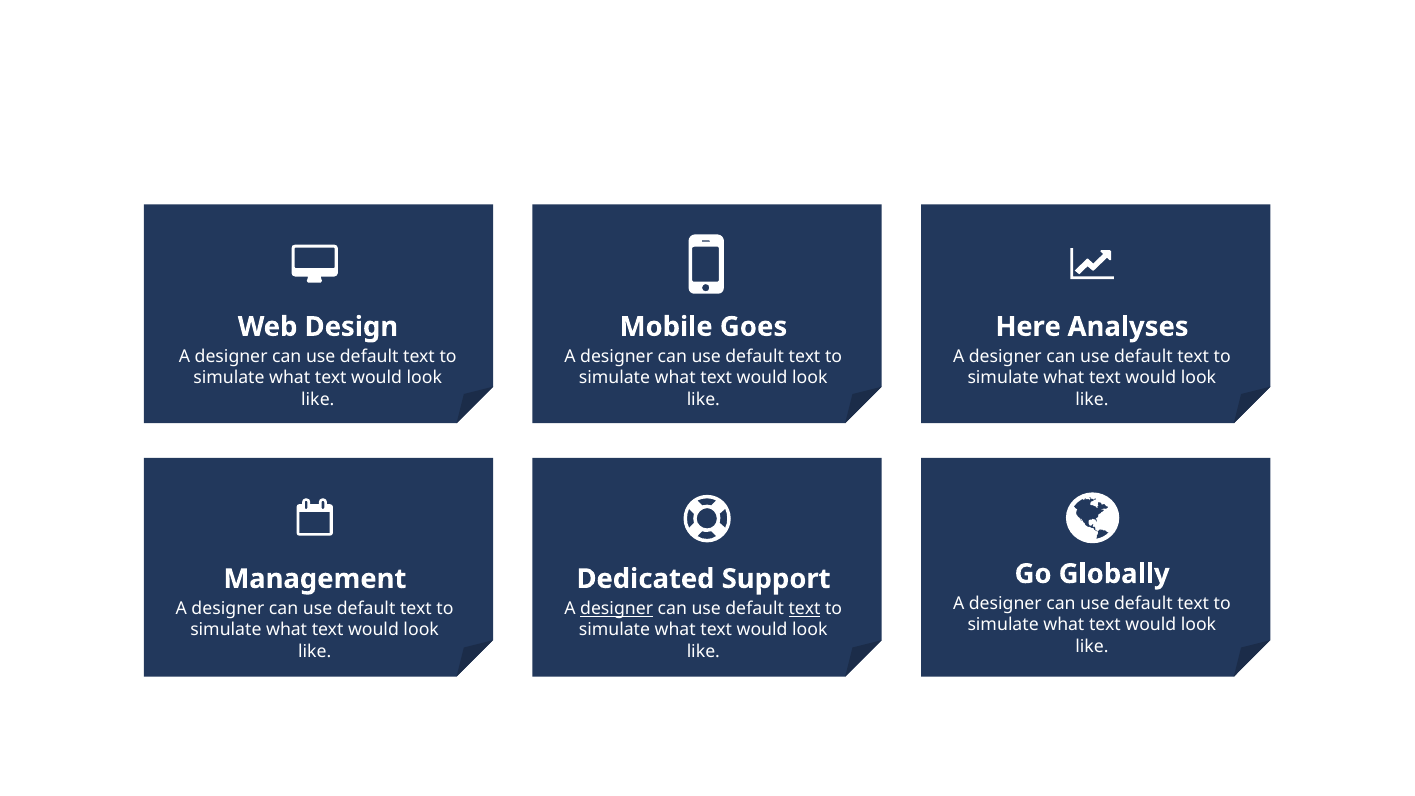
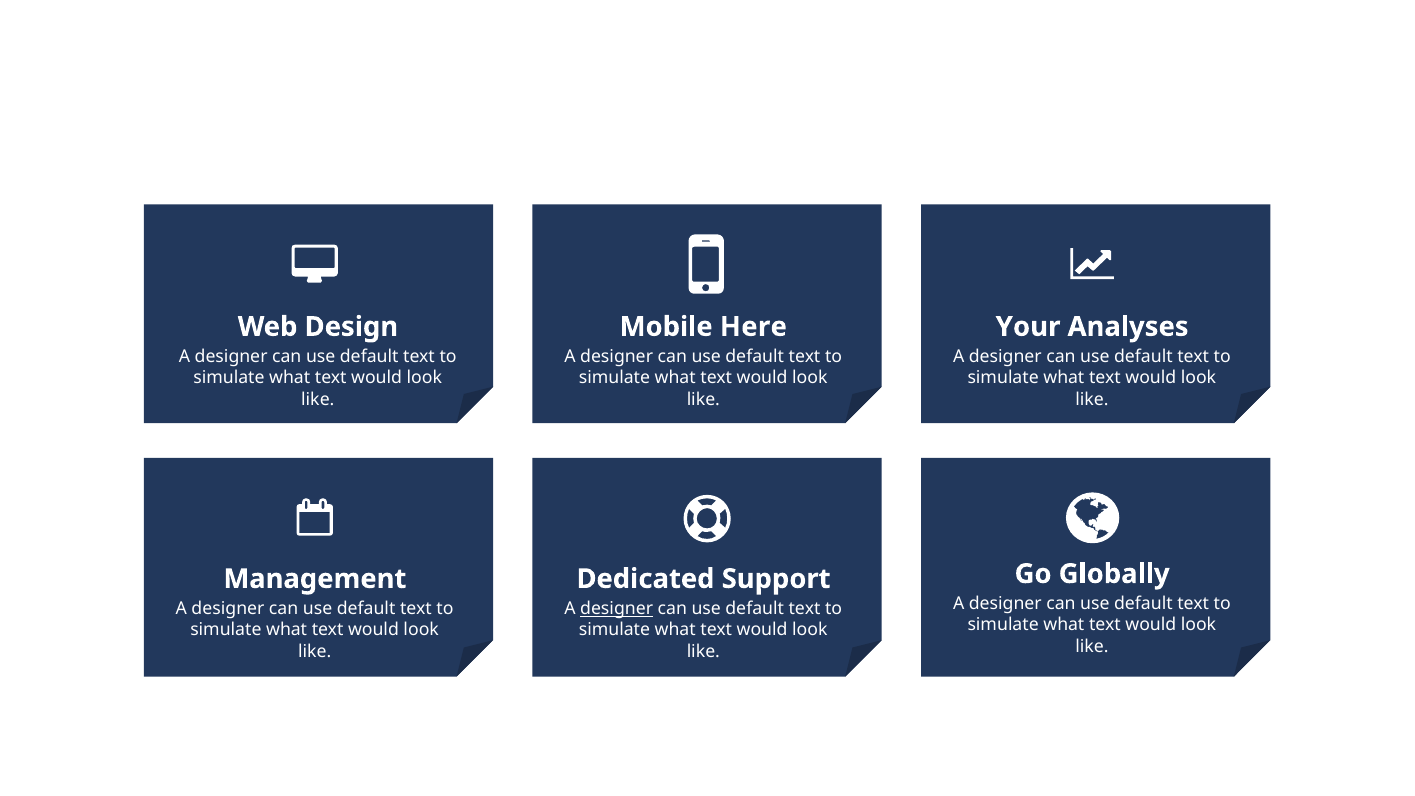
Goes: Goes -> Here (753, 327)
Here: Here -> Your (1028, 327)
text underline: present -> none (805, 609)
